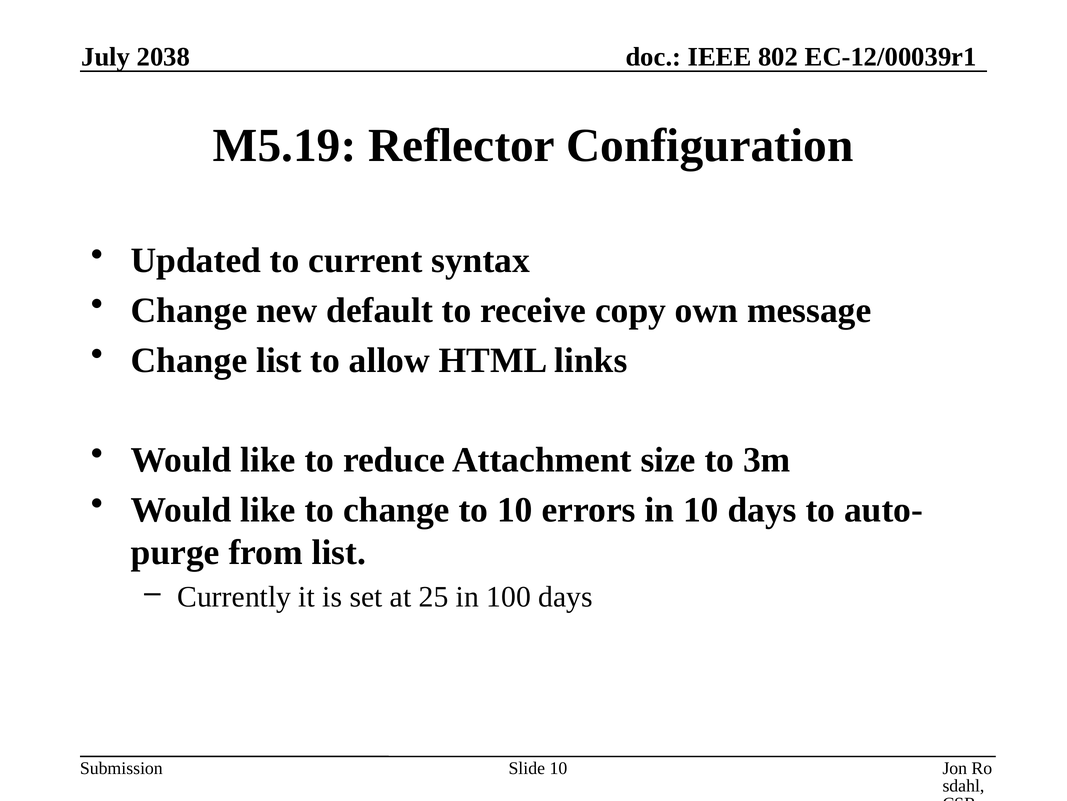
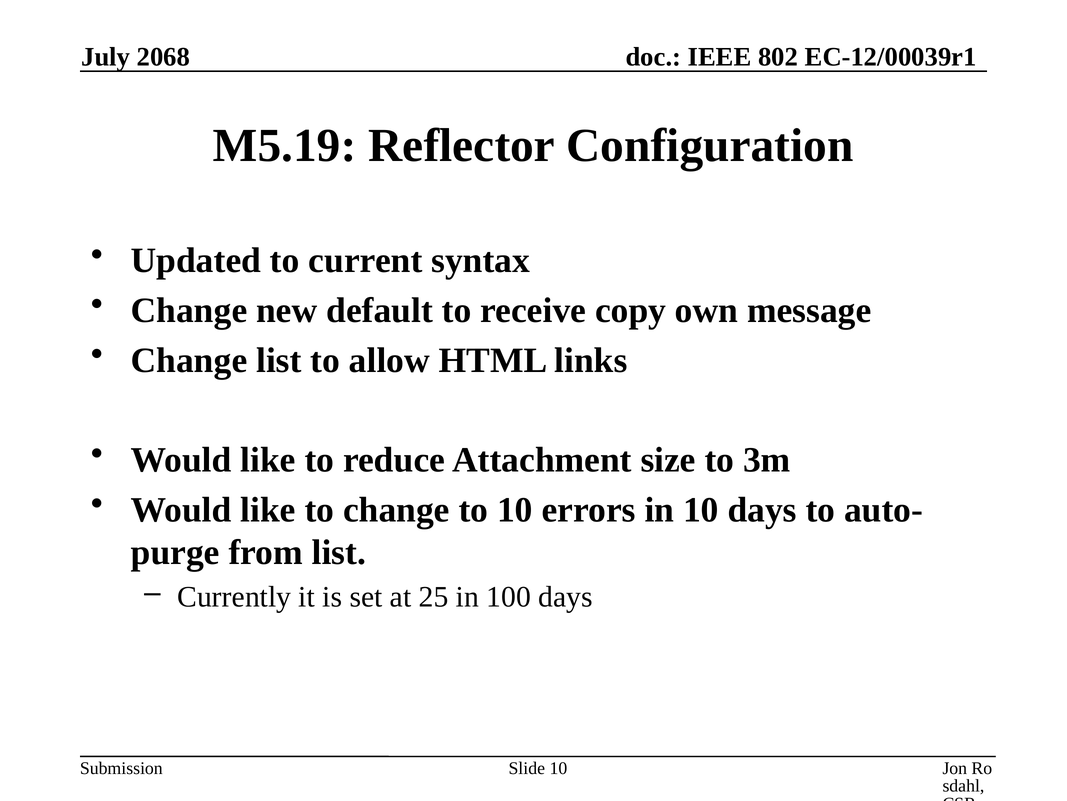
2038: 2038 -> 2068 (163, 57)
